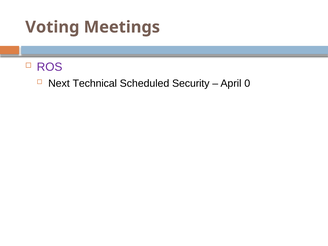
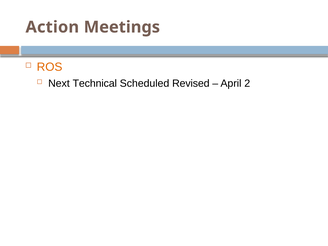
Voting: Voting -> Action (52, 27)
ROS colour: purple -> orange (50, 67)
Security: Security -> Revised (191, 83)
0: 0 -> 2 (247, 83)
